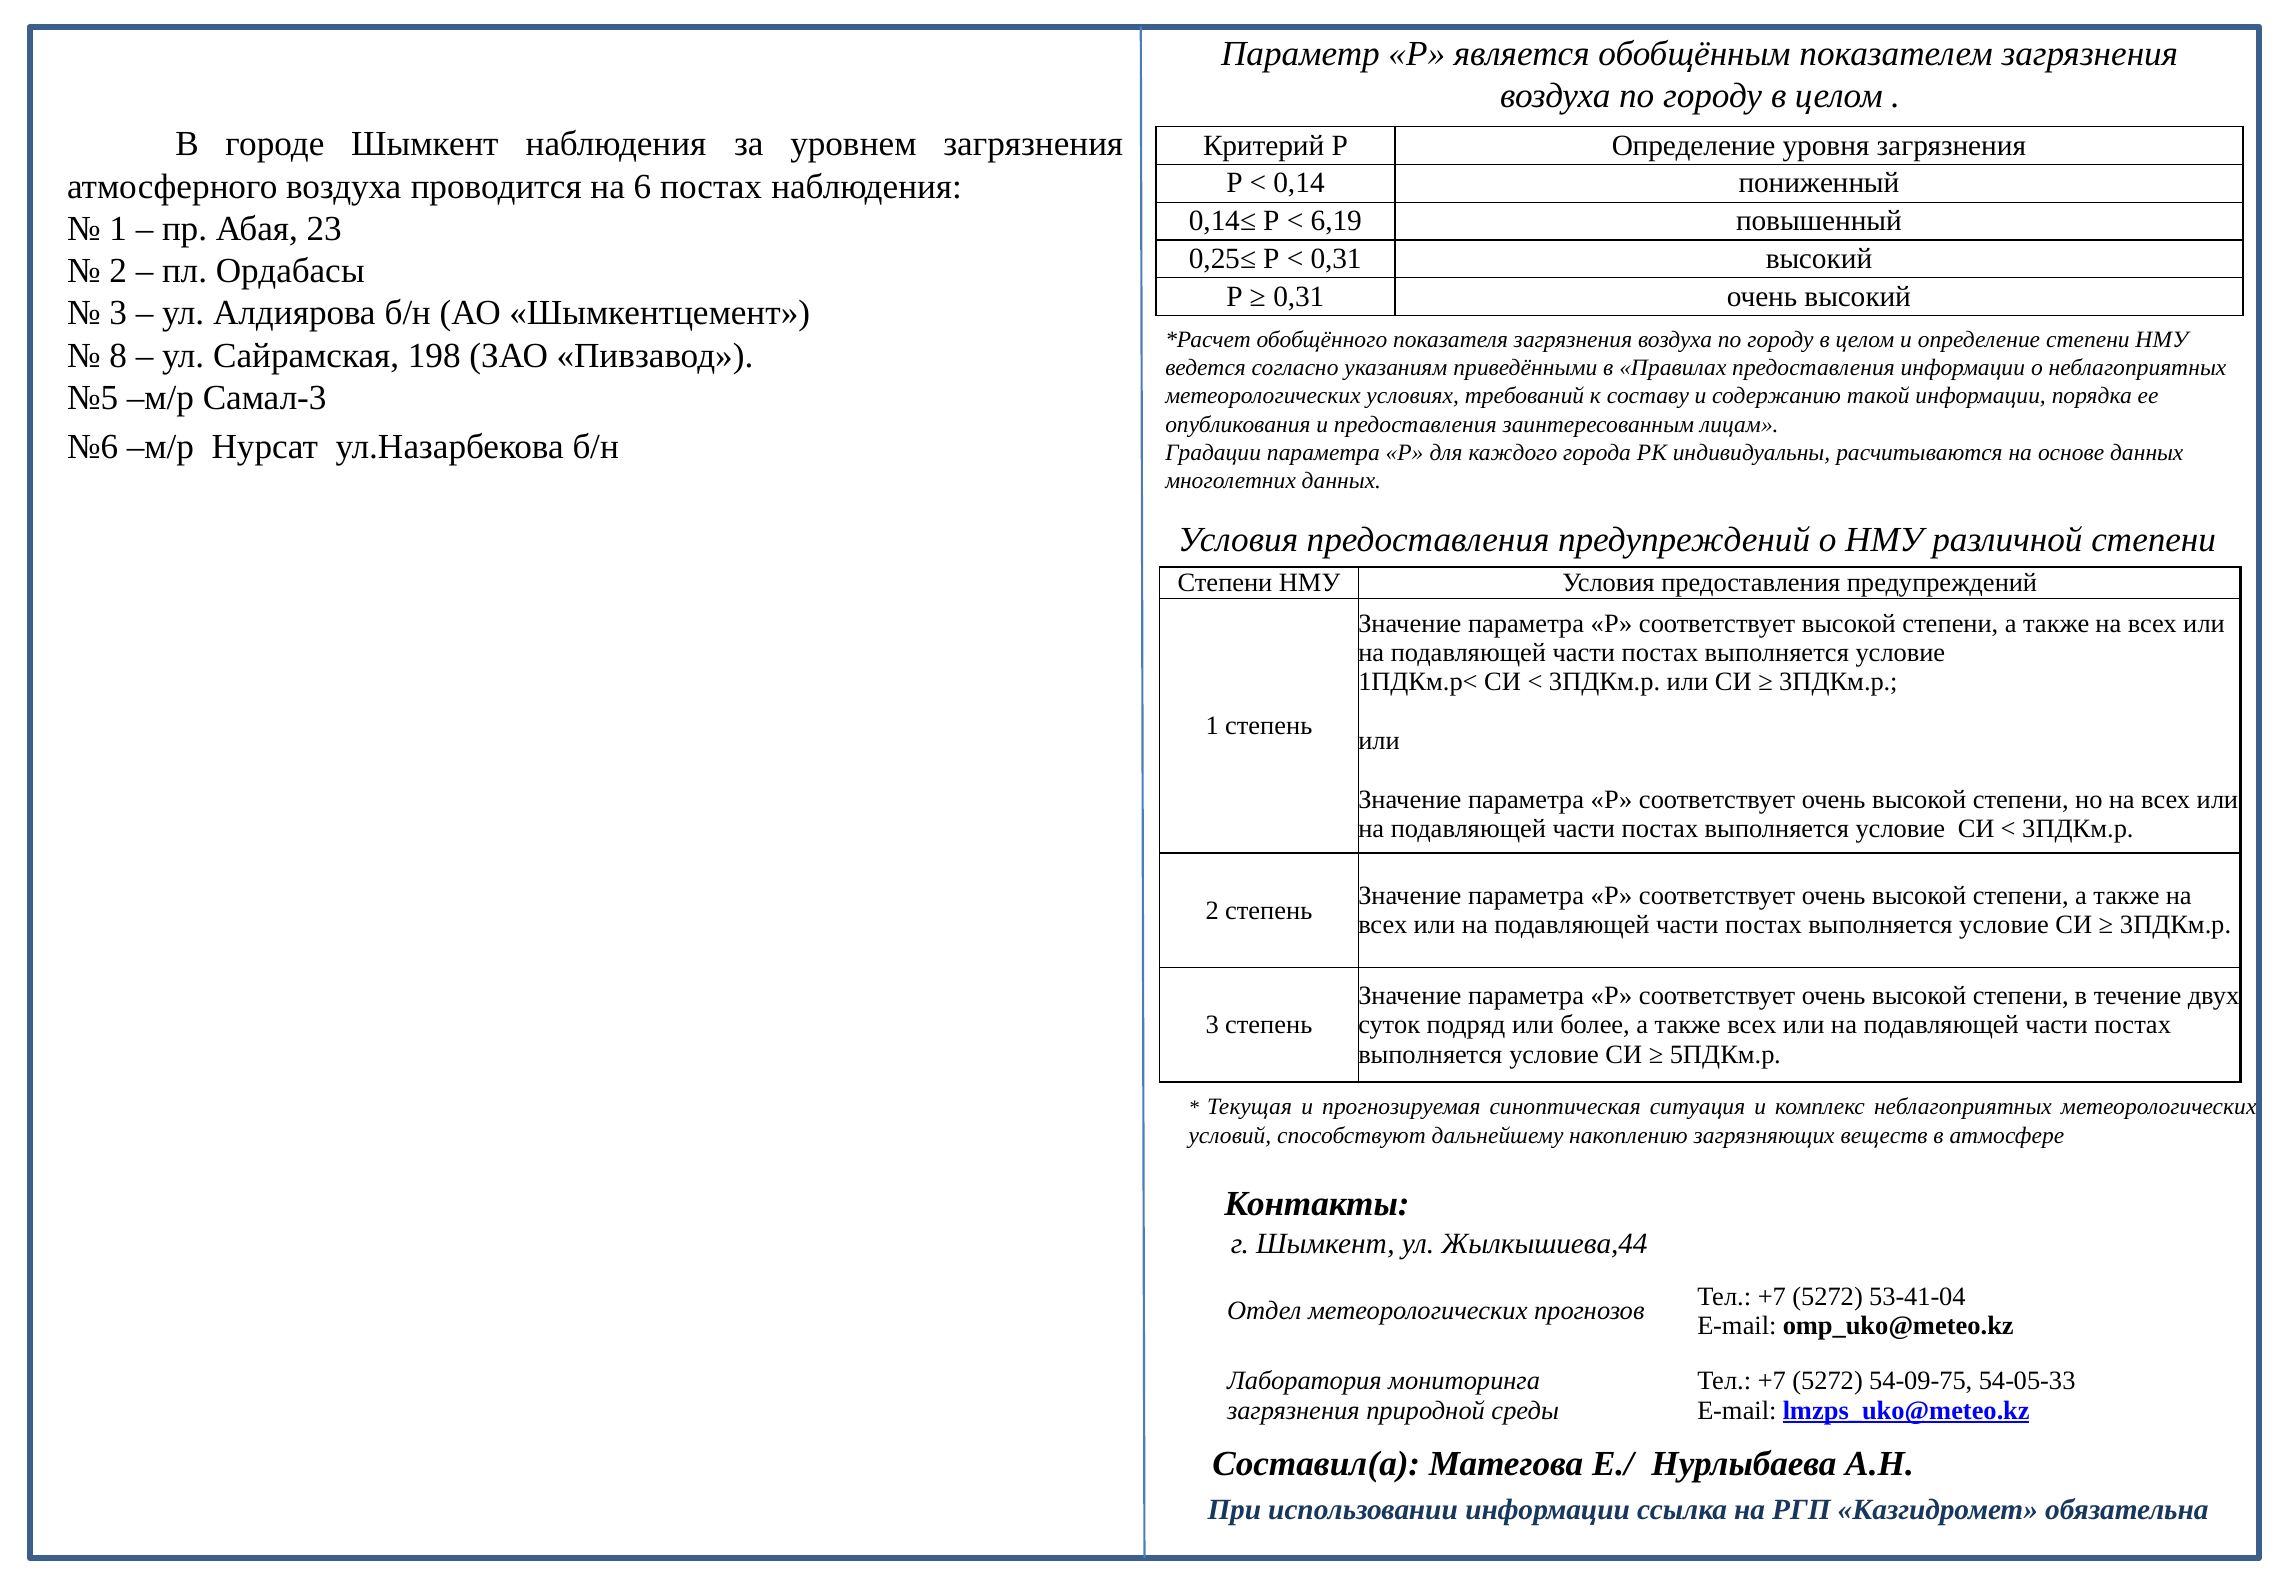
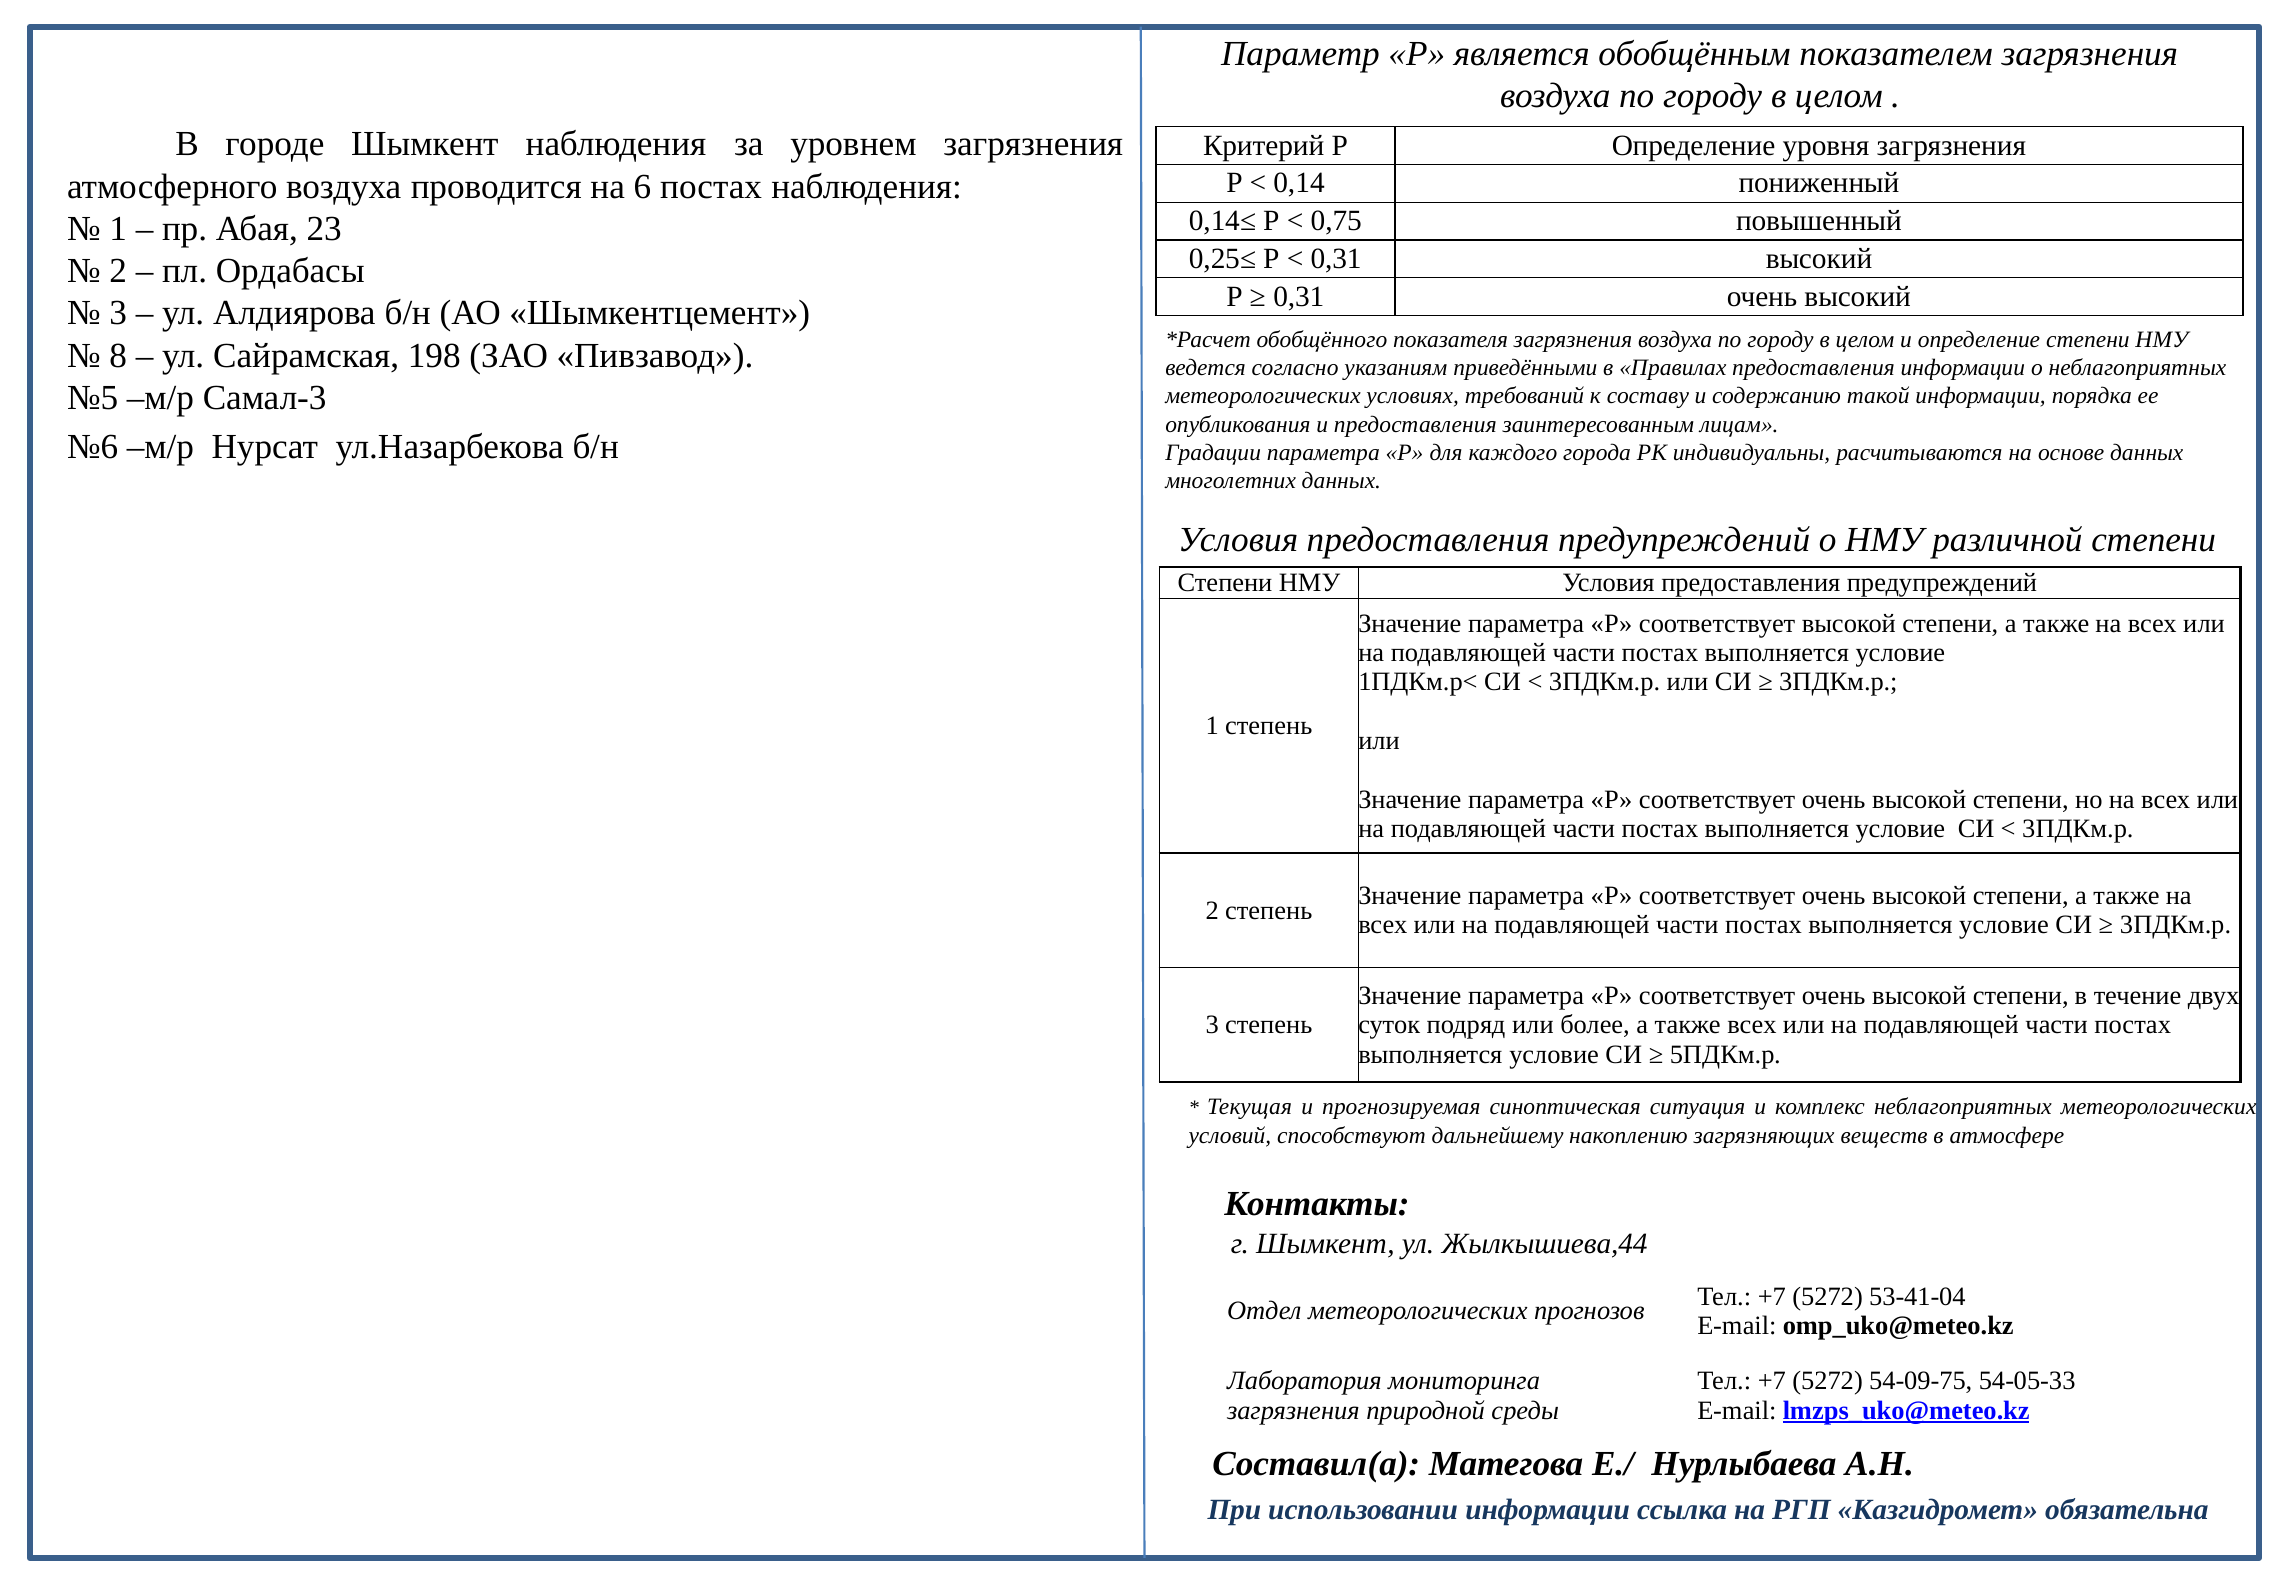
6,19: 6,19 -> 0,75 (1336, 221)
